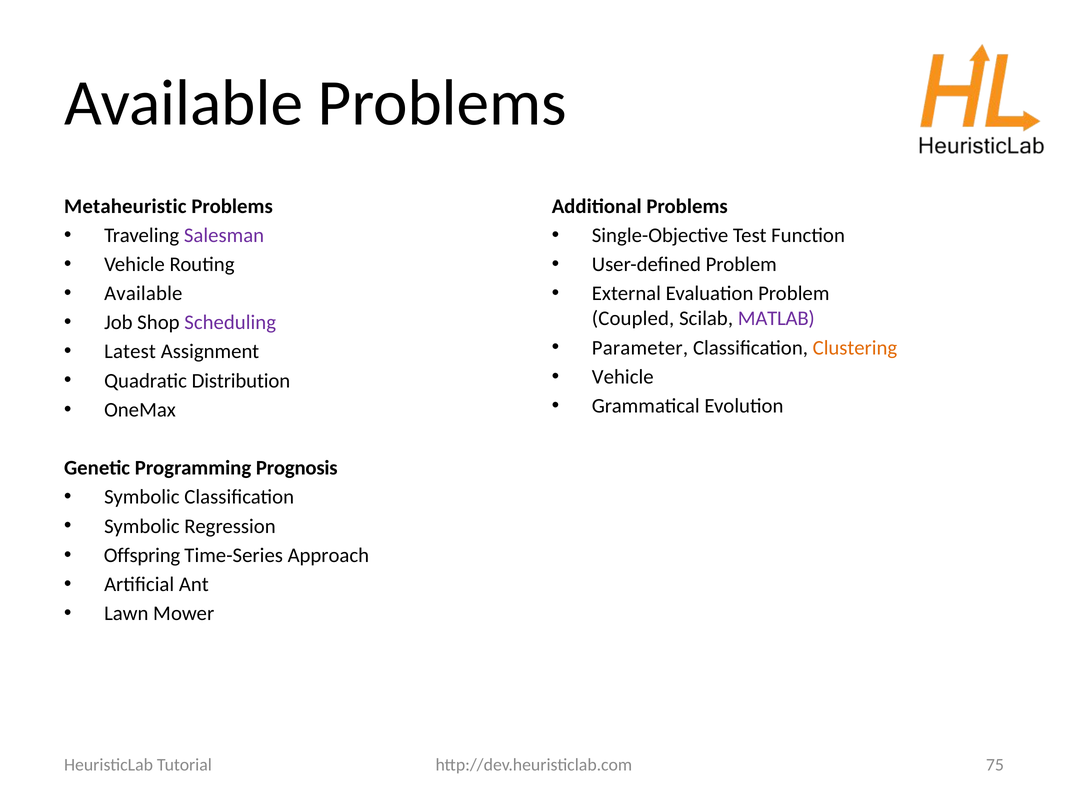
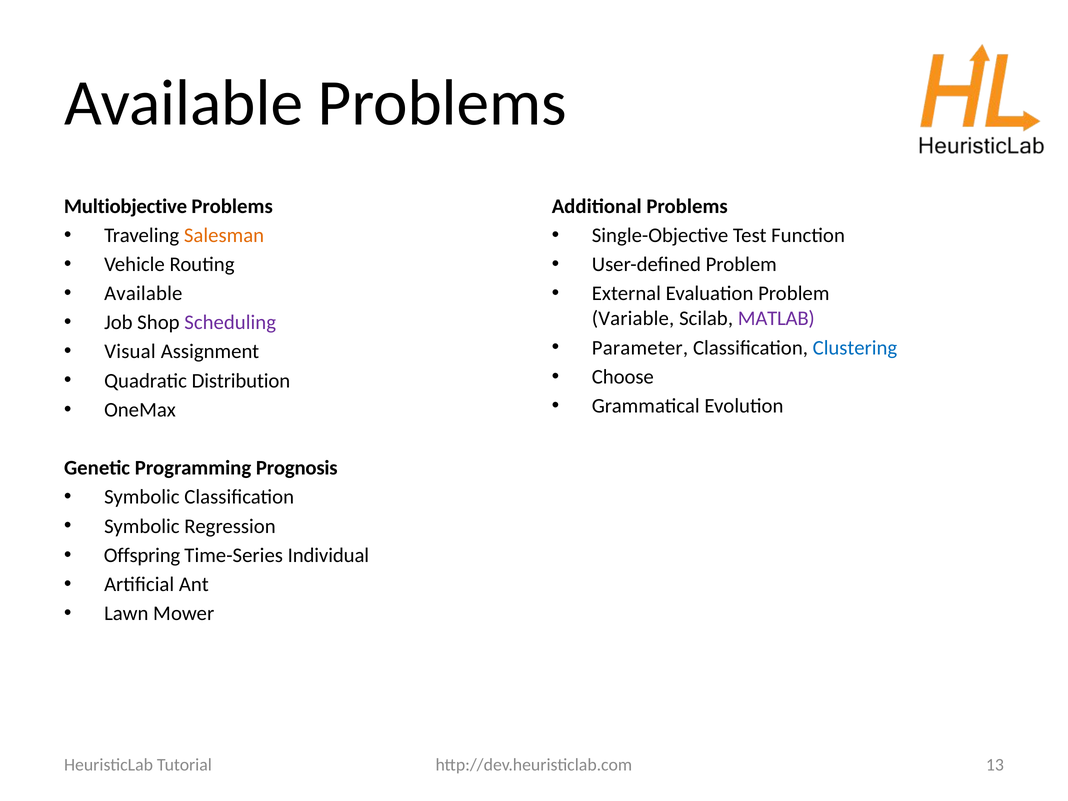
Metaheuristic: Metaheuristic -> Multiobjective (126, 206)
Salesman colour: purple -> orange (224, 235)
Coupled: Coupled -> Variable (633, 319)
Clustering colour: orange -> blue (855, 348)
Latest: Latest -> Visual (130, 352)
Vehicle: Vehicle -> Choose (623, 377)
Approach: Approach -> Individual (328, 555)
75: 75 -> 13 (995, 765)
